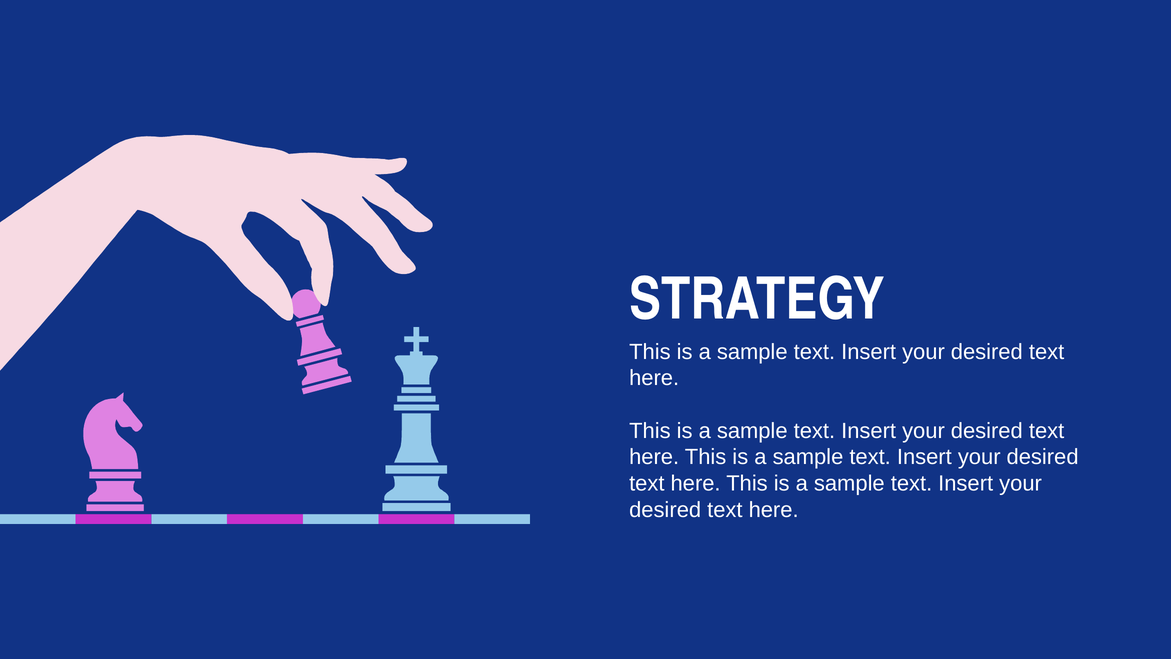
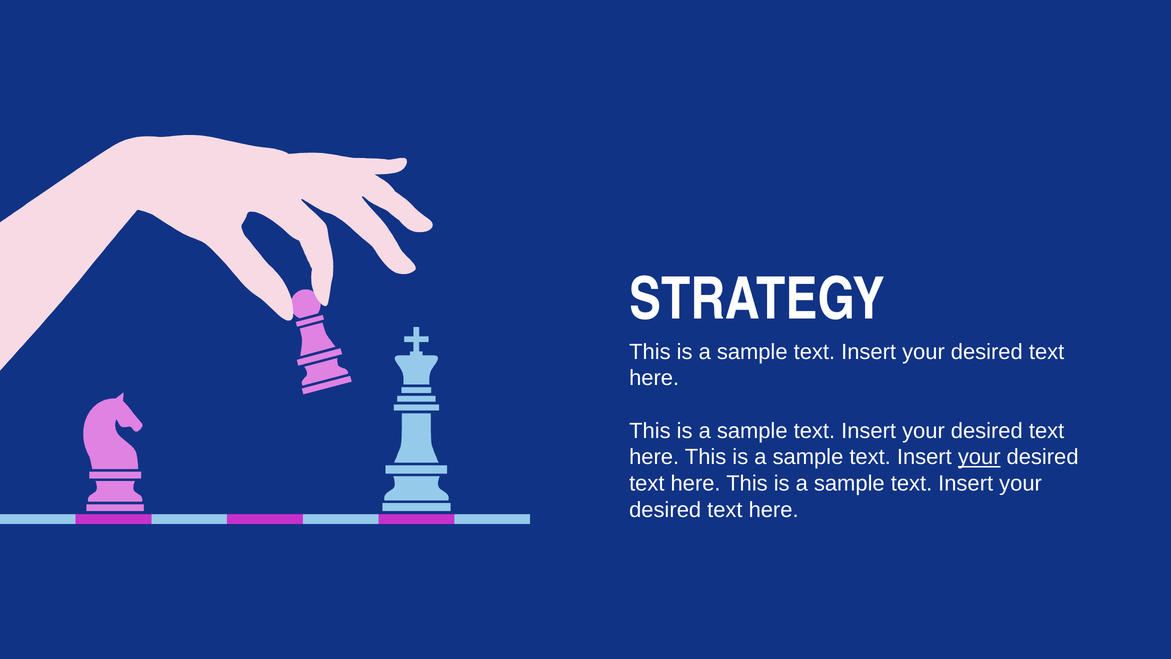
your underline: none -> present (979, 457)
